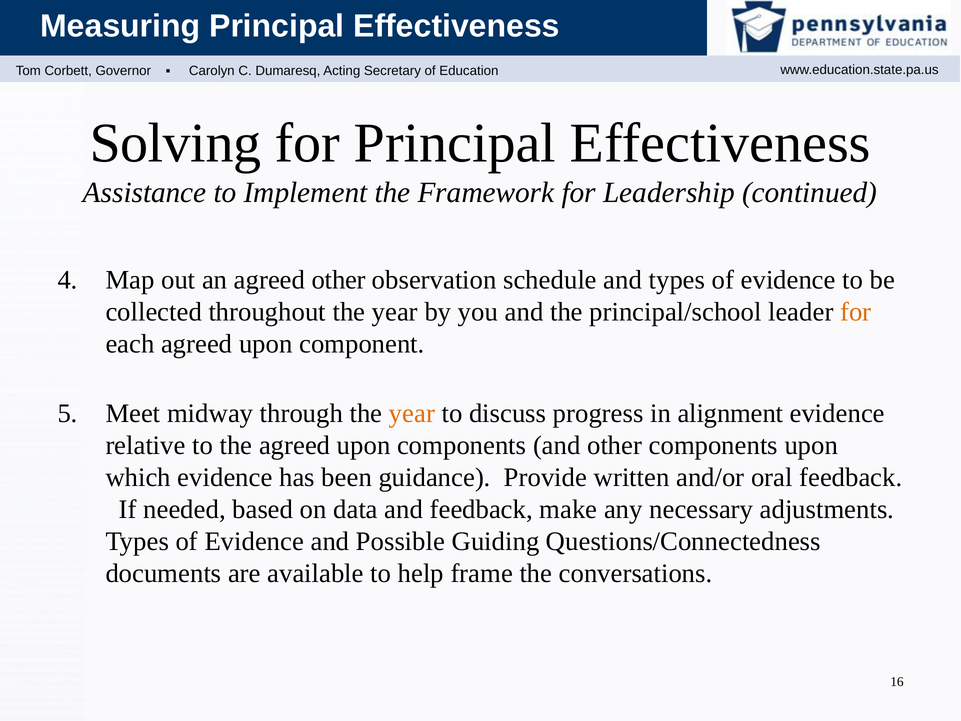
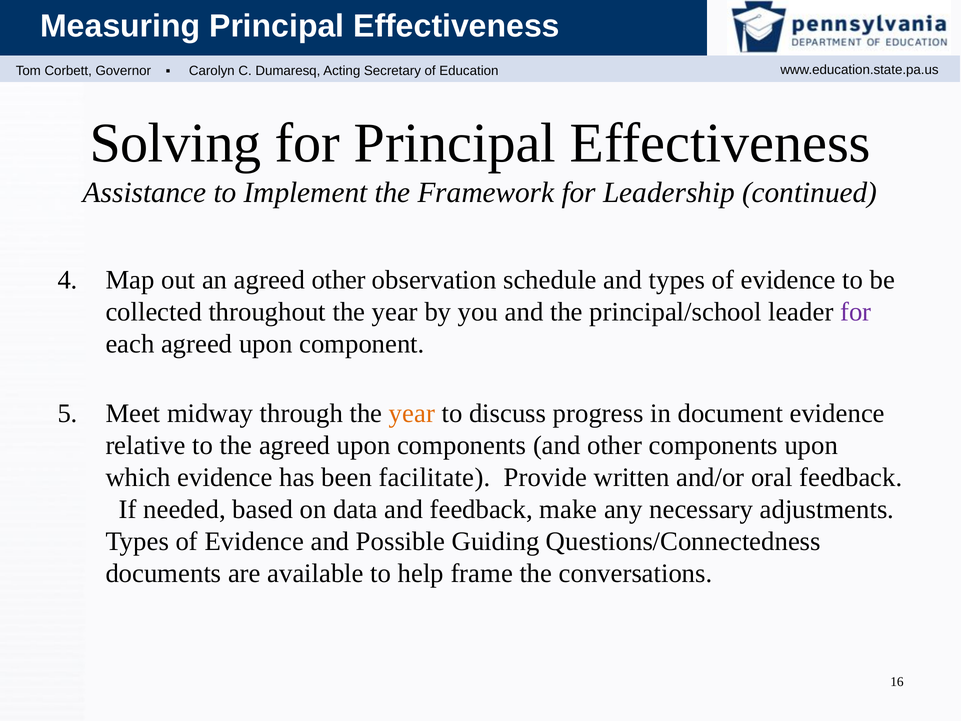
for colour: orange -> purple (856, 312)
alignment: alignment -> document (730, 413)
guidance: guidance -> facilitate (434, 477)
